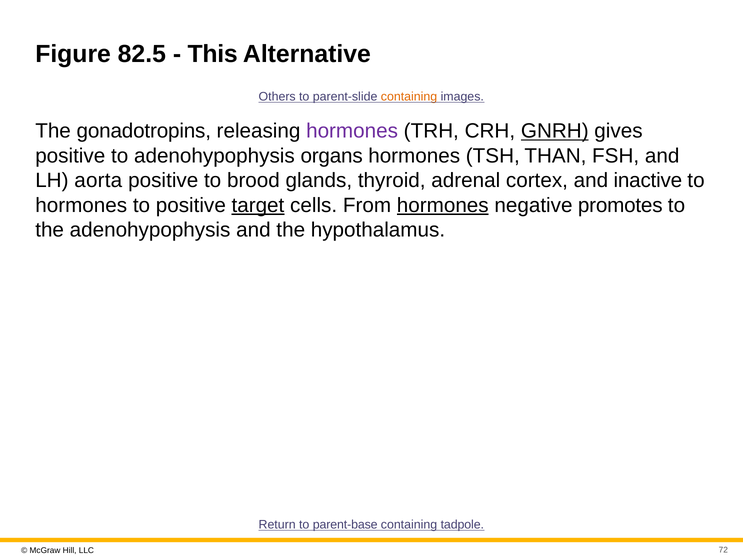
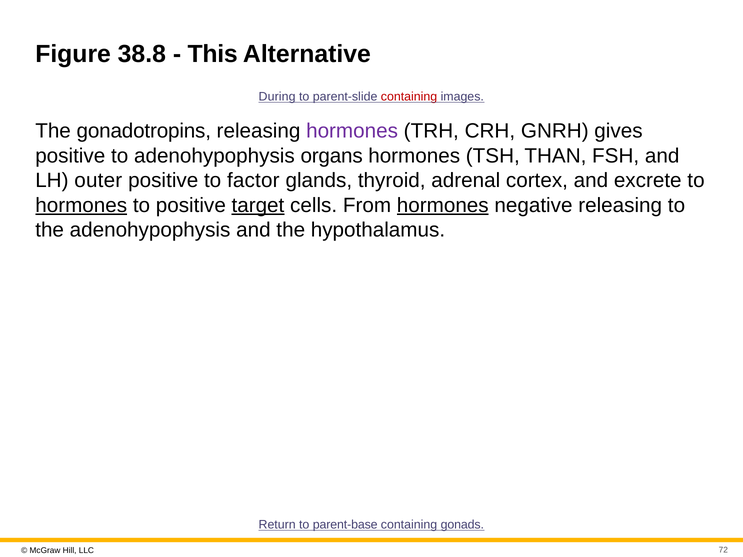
82.5: 82.5 -> 38.8 (142, 54)
Others: Others -> During (277, 97)
containing colour: orange -> red (409, 97)
GNRH underline: present -> none (555, 131)
aorta: aorta -> outer (98, 181)
brood: brood -> factor (253, 181)
inactive: inactive -> excrete (648, 181)
hormones underline: none -> present (81, 205)
negative promotes: promotes -> releasing (620, 205)
tadpole: tadpole -> gonads (462, 525)
